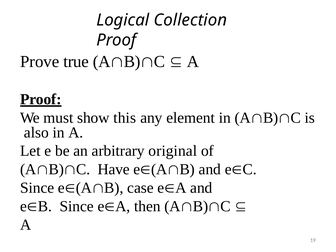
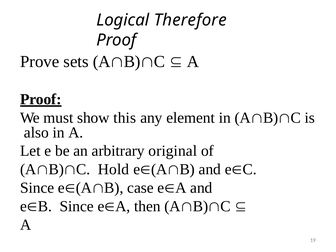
Collection: Collection -> Therefore (190, 20)
true: true -> sets (76, 62)
Have: Have -> Hold (114, 169)
